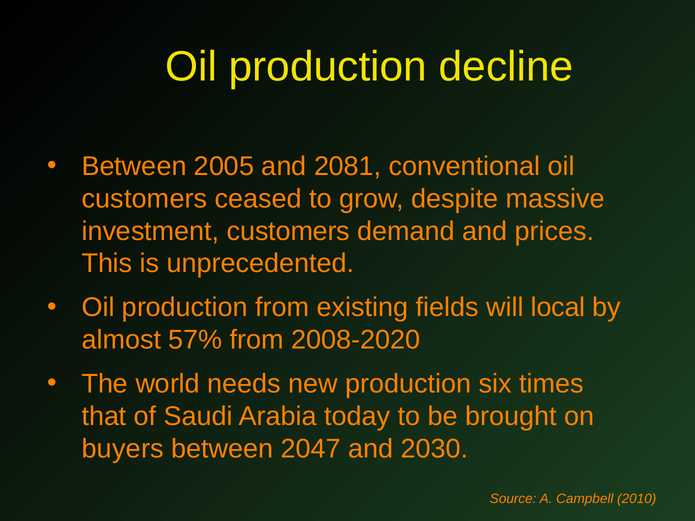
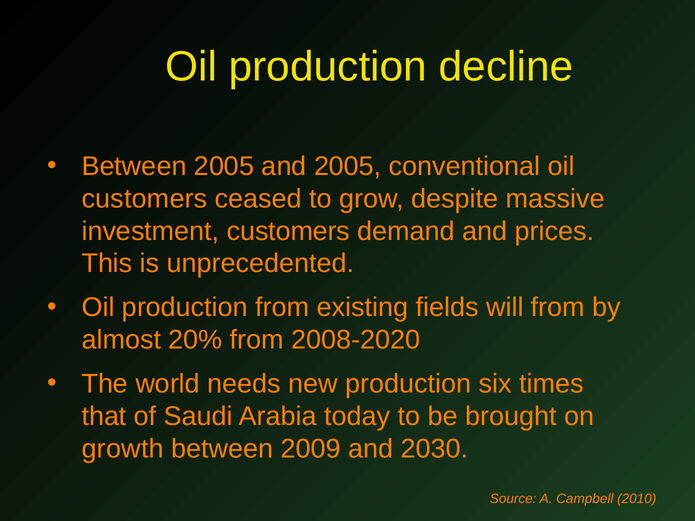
and 2081: 2081 -> 2005 (348, 166)
will local: local -> from (558, 308)
57%: 57% -> 20% (195, 340)
buyers: buyers -> growth (123, 449)
2047: 2047 -> 2009 (311, 449)
